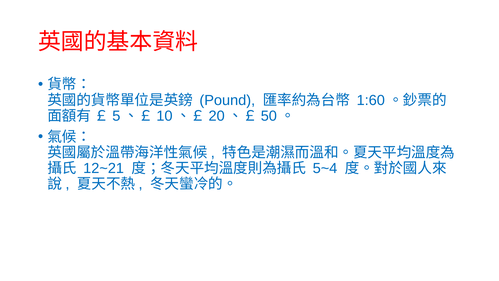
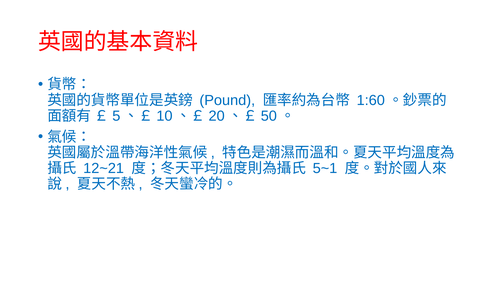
5~4: 5~4 -> 5~1 (325, 168)
